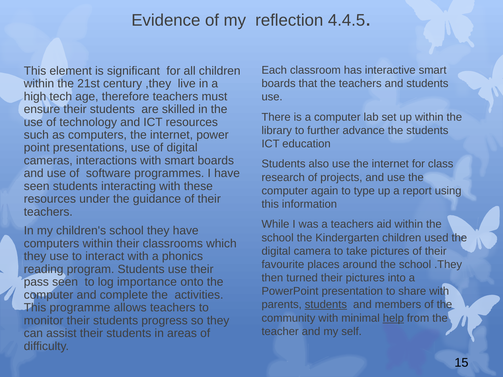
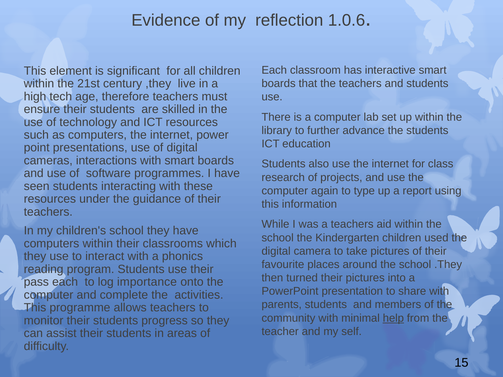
4.4.5: 4.4.5 -> 1.0.6 (347, 20)
pass seen: seen -> each (65, 282)
students underline: present -> none (326, 305)
